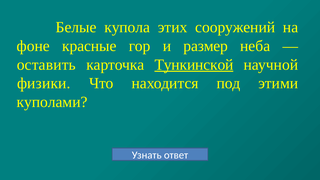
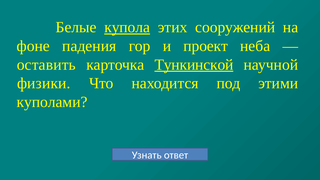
купола underline: none -> present (127, 27)
красные: красные -> падения (89, 46)
размер: размер -> проект (206, 46)
